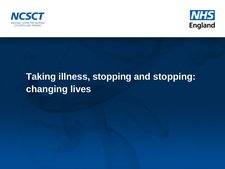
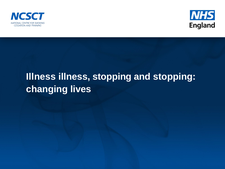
Taking: Taking -> Illness (41, 77)
